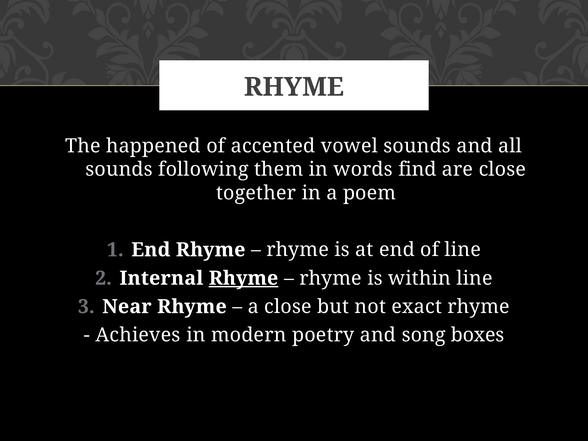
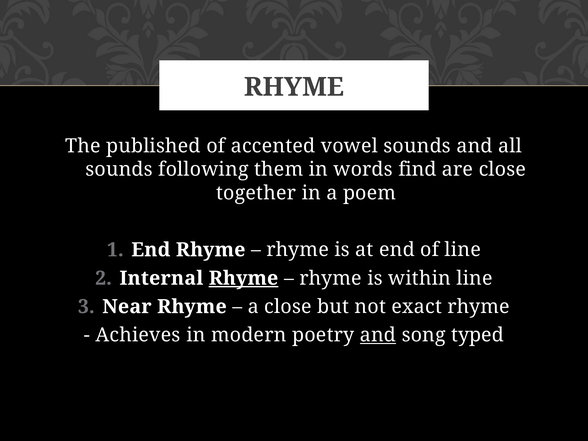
happened: happened -> published (153, 146)
and underline: none -> present (378, 335)
boxes: boxes -> typed (478, 335)
